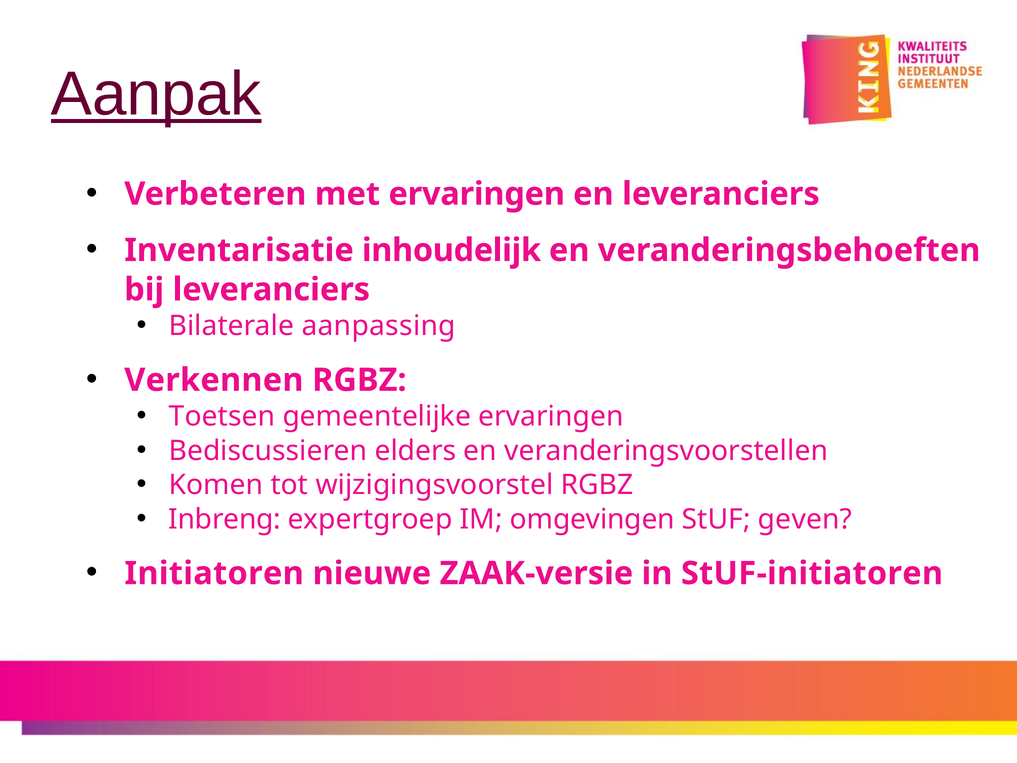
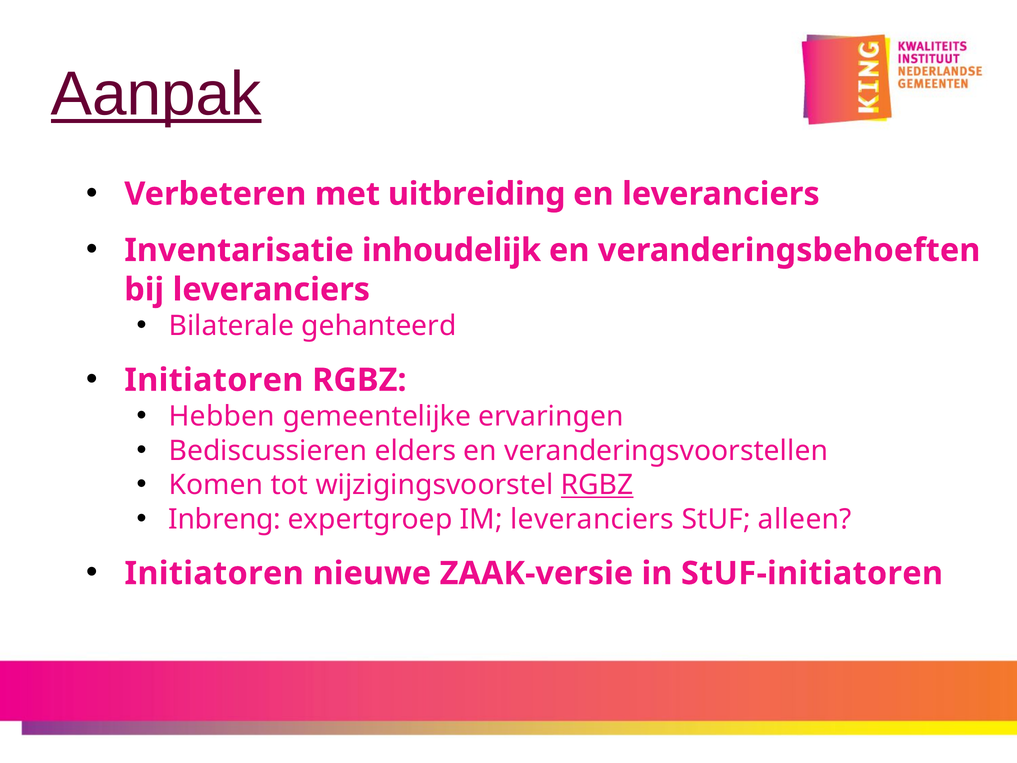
met ervaringen: ervaringen -> uitbreiding (477, 194)
aanpassing: aanpassing -> gehanteerd (379, 326)
Verkennen: Verkennen -> Initiatoren (214, 380)
Toetsen: Toetsen -> Hebben (222, 416)
RGBZ underline: none -> present (597, 485)
IM omgevingen: omgevingen -> leveranciers (592, 519)
geven: geven -> alleen (805, 519)
